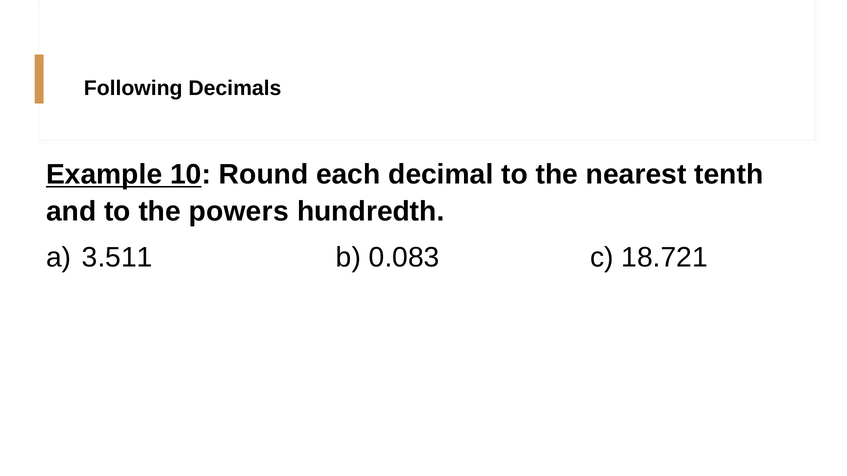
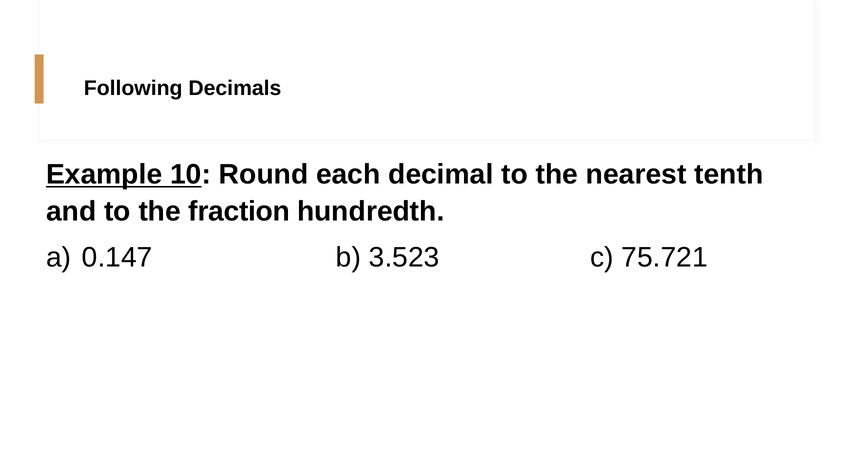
powers: powers -> fraction (239, 212)
3.511: 3.511 -> 0.147 (117, 258)
0.083: 0.083 -> 3.523 (404, 258)
18.721: 18.721 -> 75.721 (665, 258)
